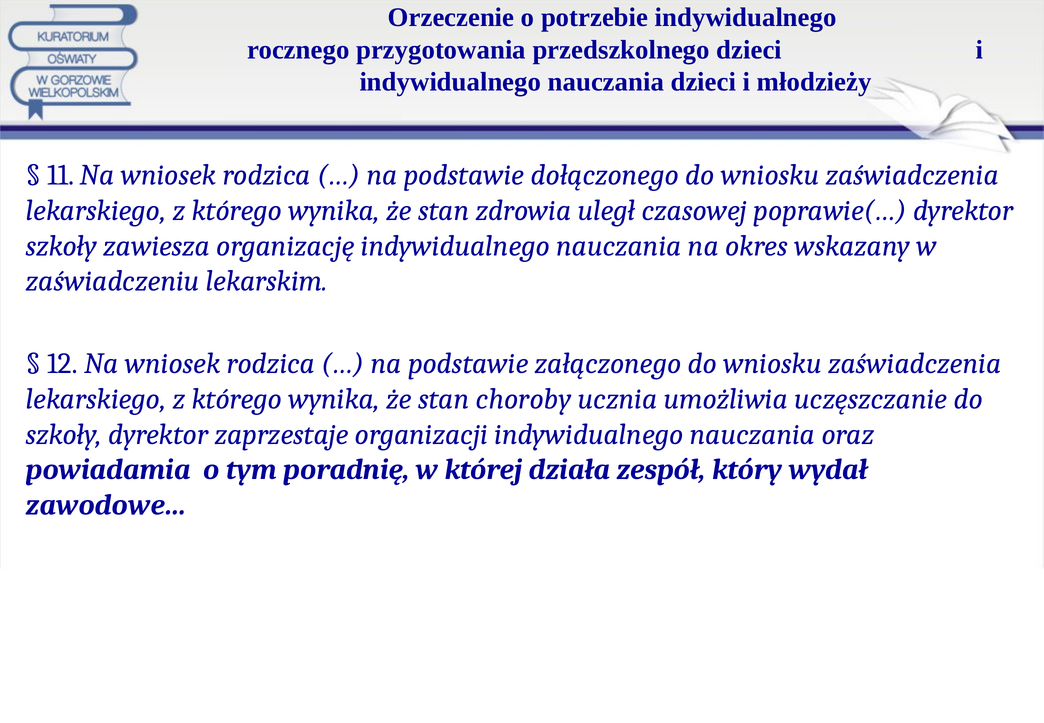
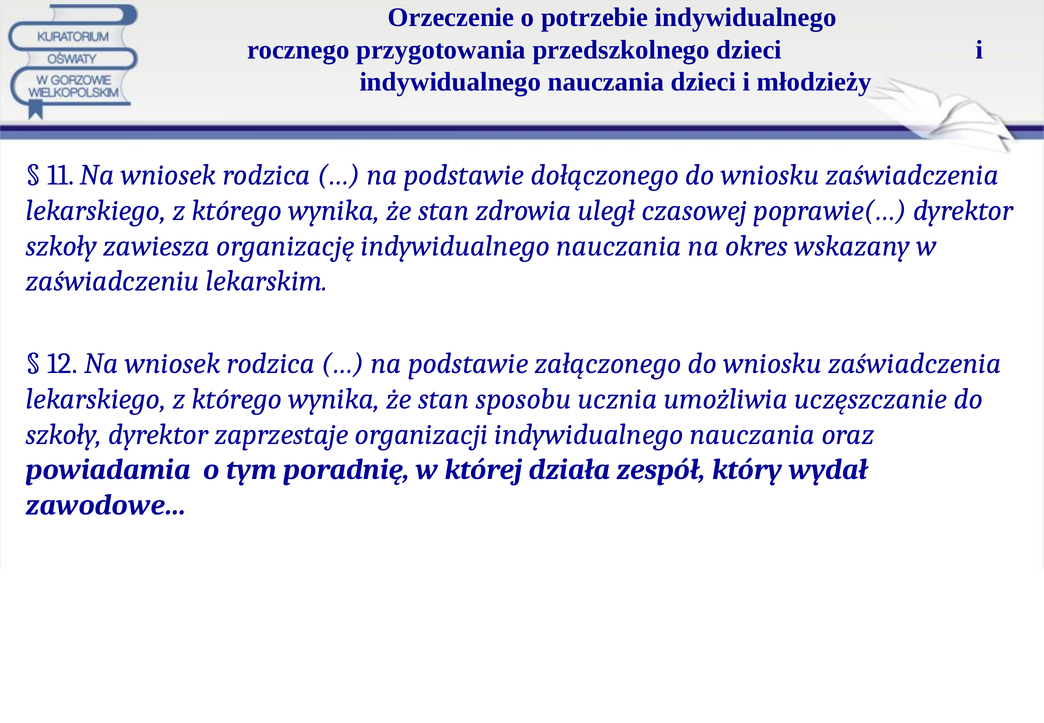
choroby: choroby -> sposobu (523, 399)
